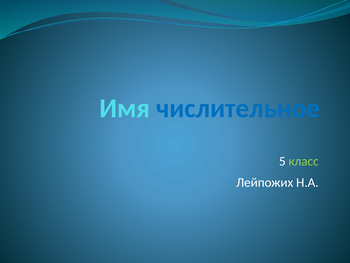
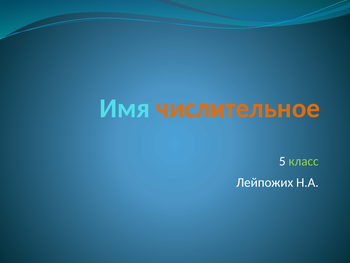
числительное colour: blue -> orange (238, 108)
